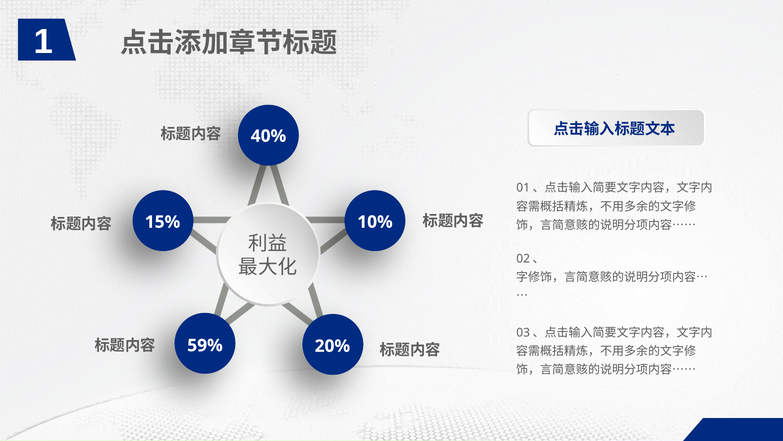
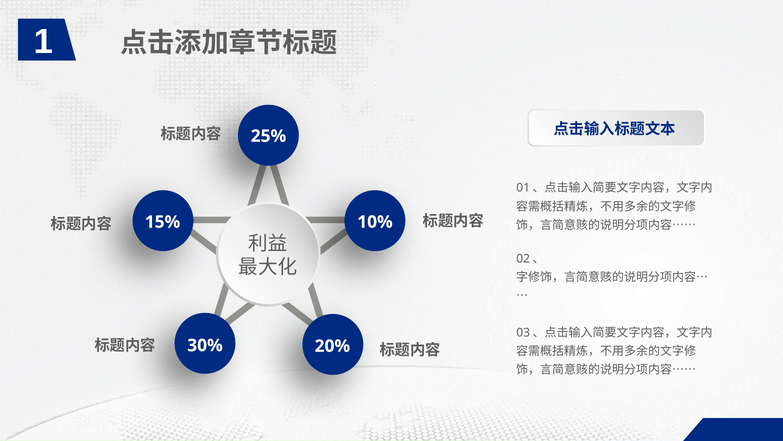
40%: 40% -> 25% (268, 136)
59%: 59% -> 30% (205, 345)
